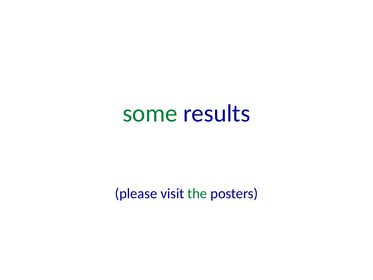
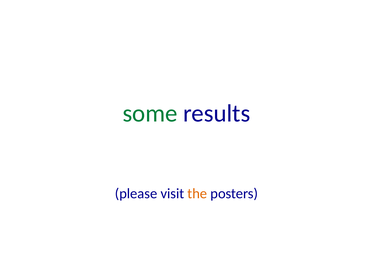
the colour: green -> orange (197, 193)
